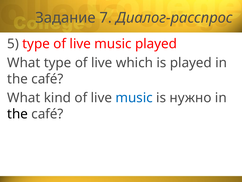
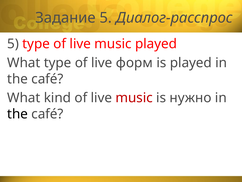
Задание 7: 7 -> 5 (106, 18)
which: which -> форм (134, 63)
music colour: blue -> red (134, 98)
